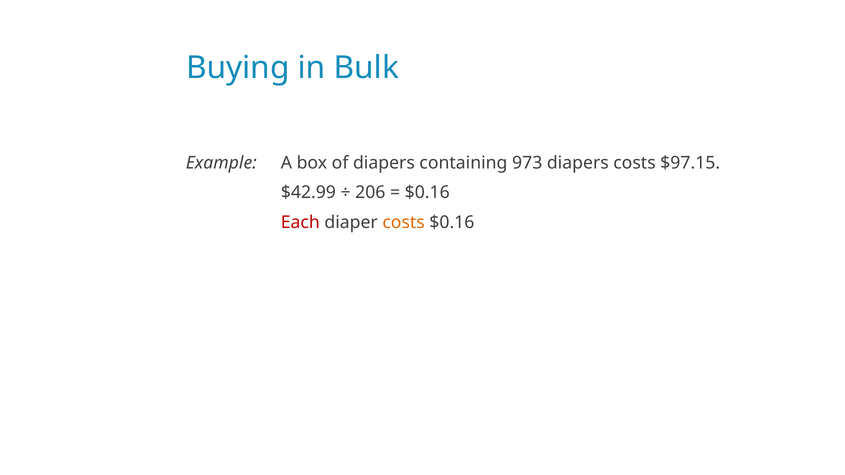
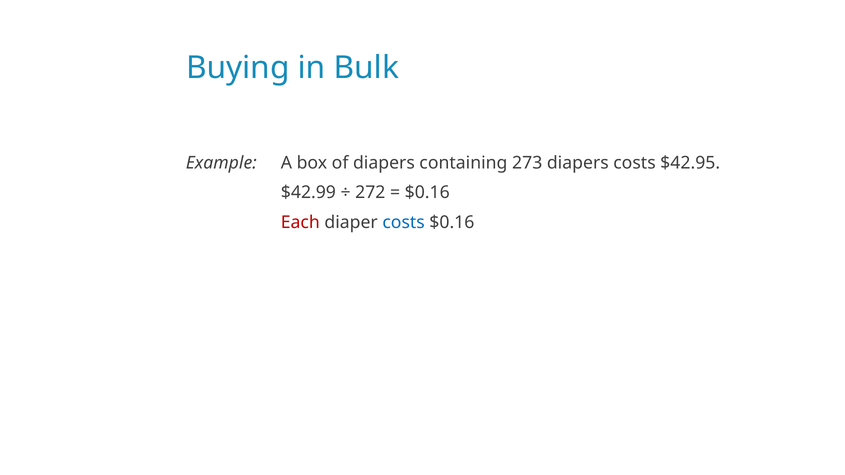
973: 973 -> 273 (527, 163)
$97.15: $97.15 -> $42.95 (690, 163)
206: 206 -> 272 (370, 193)
costs colour: orange -> blue (404, 223)
